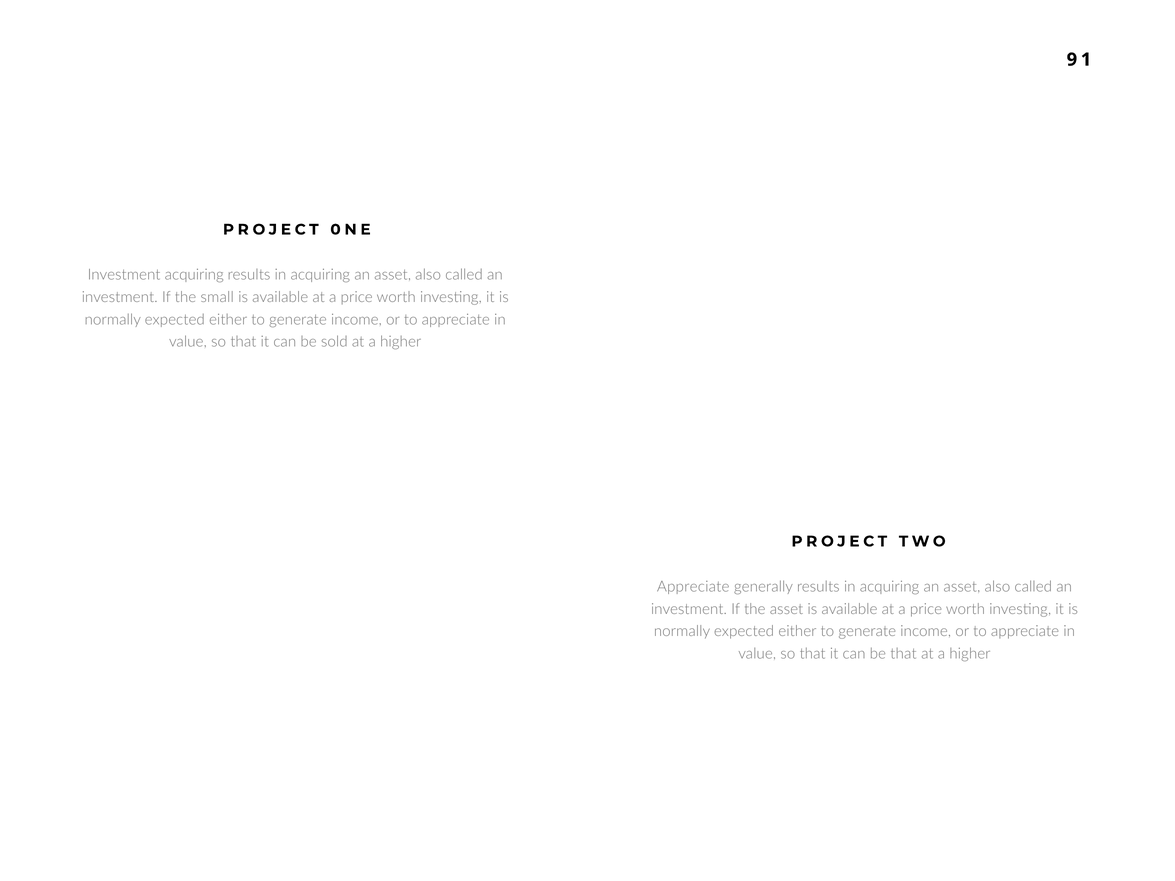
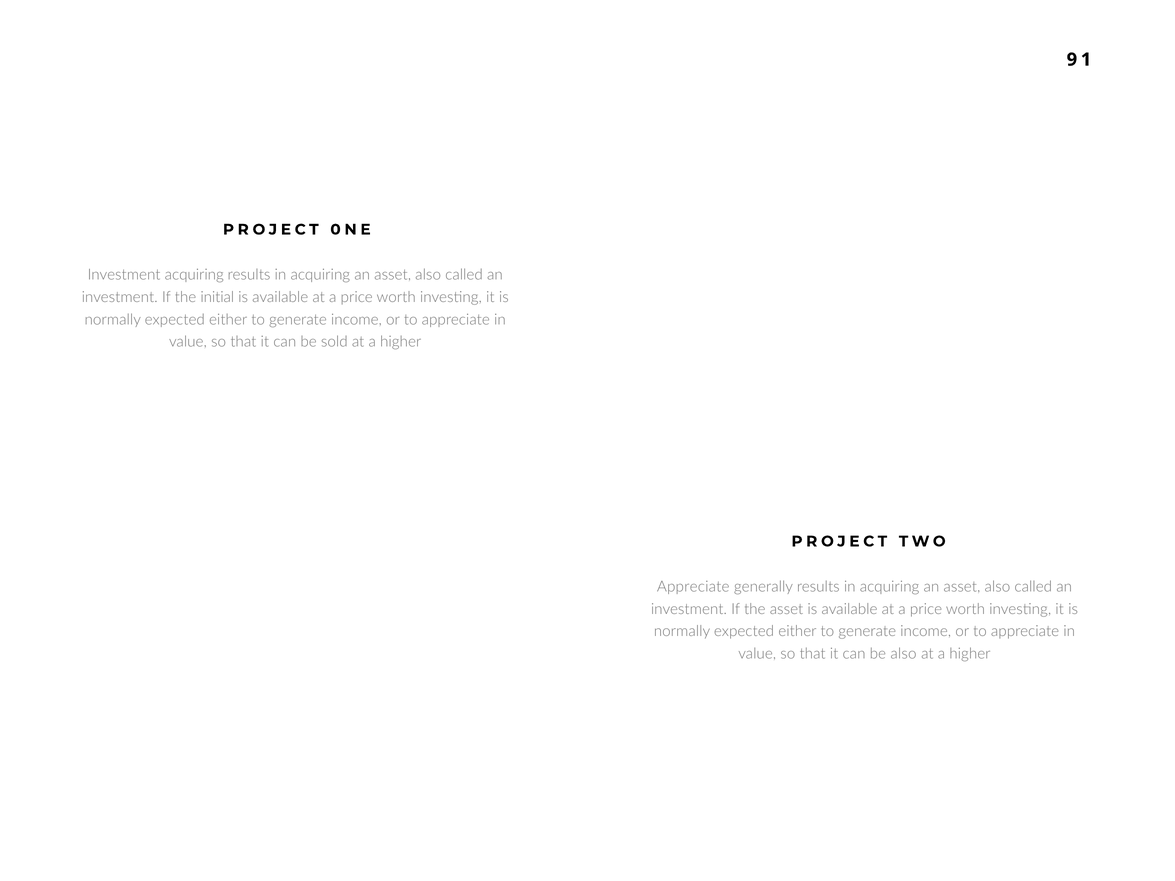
small: small -> initial (217, 297)
be that: that -> also (904, 654)
